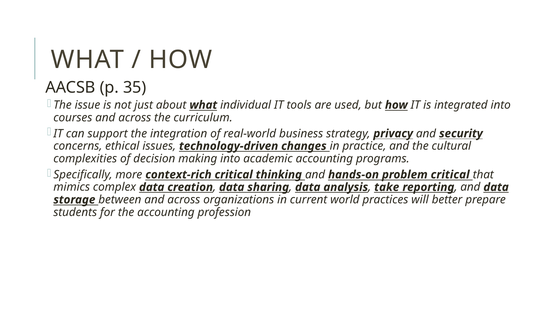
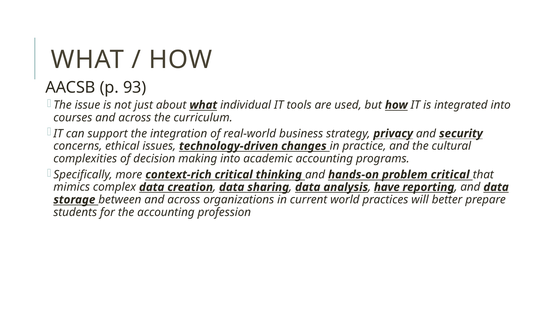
35: 35 -> 93 (135, 88)
take: take -> have (387, 187)
